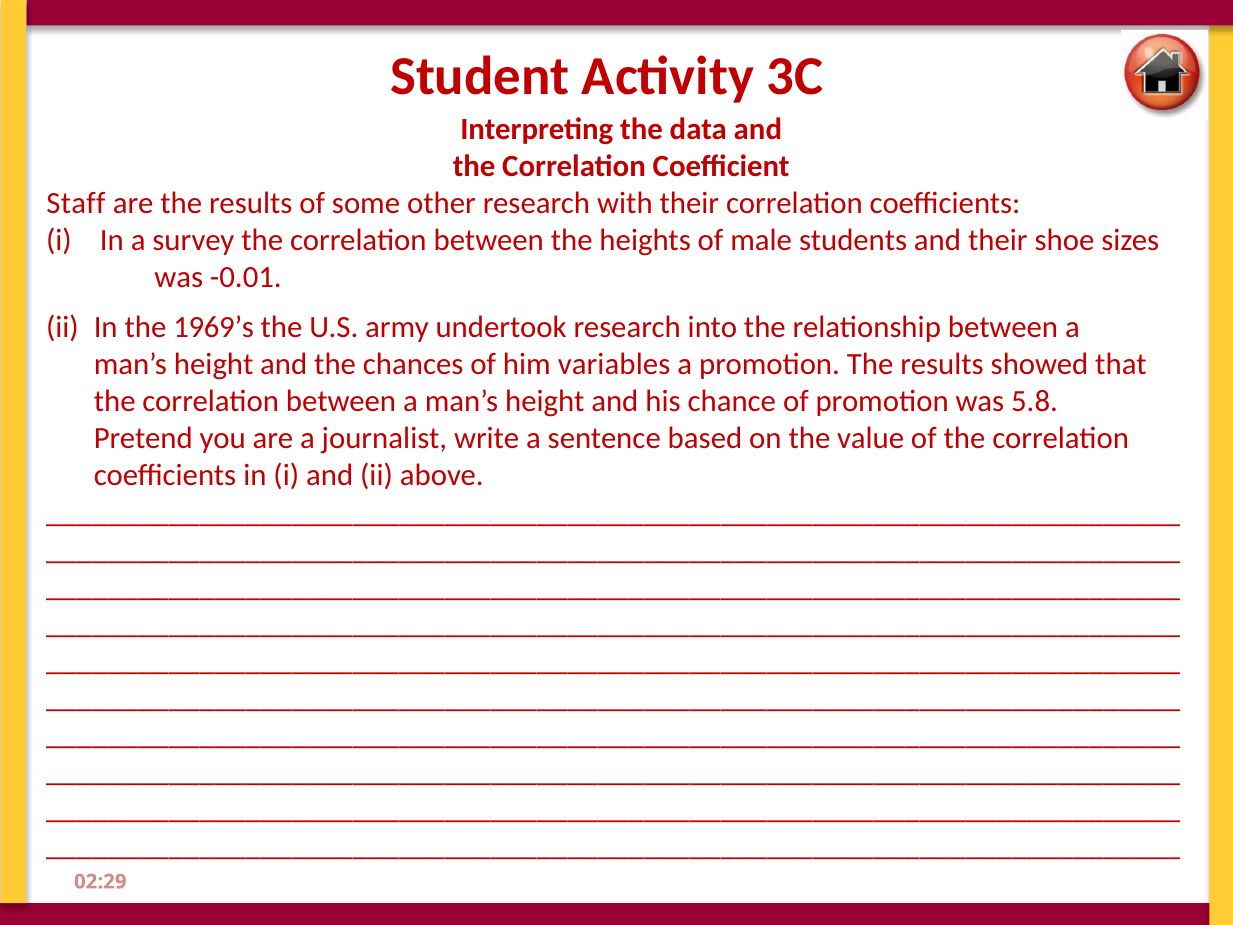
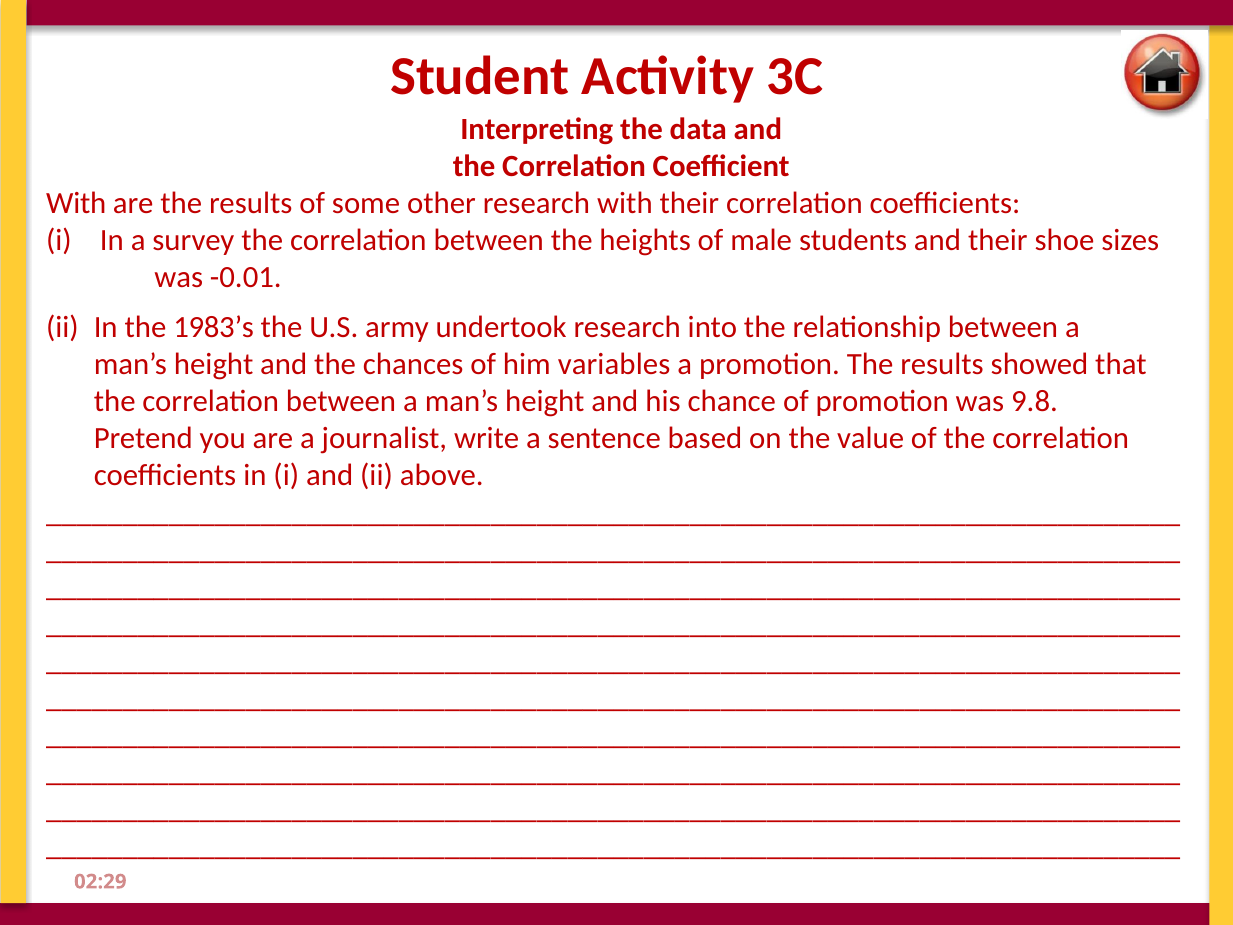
Staff: Staff -> With (76, 204)
1969’s: 1969’s -> 1983’s (214, 327)
5.8: 5.8 -> 9.8 (1035, 401)
